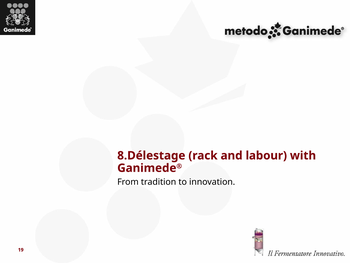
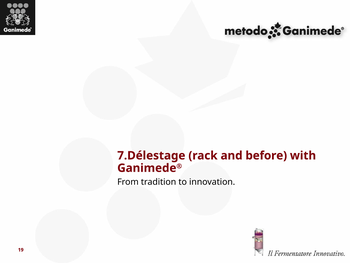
8.Délestage: 8.Délestage -> 7.Délestage (151, 155)
labour: labour -> before (266, 155)
